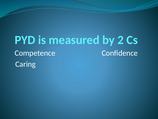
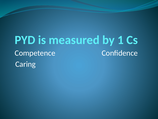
2: 2 -> 1 (121, 40)
